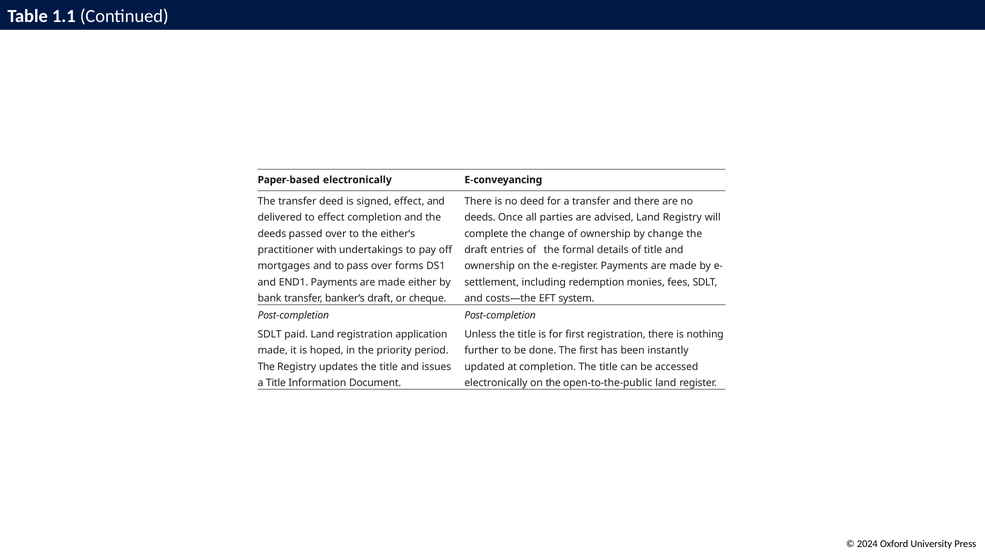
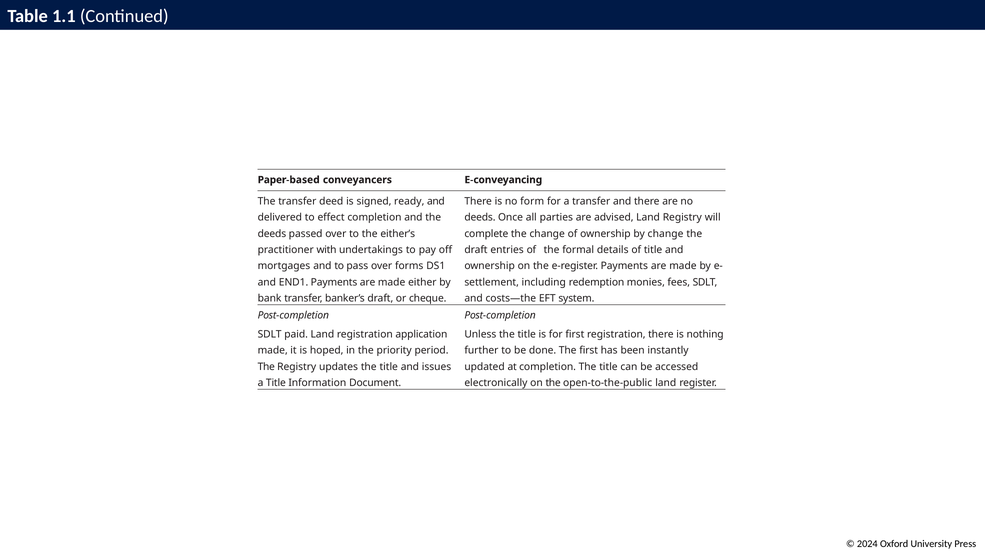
Paper-based electronically: electronically -> conveyancers (357, 180)
signed effect: effect -> ready (409, 201)
no deed: deed -> form (532, 201)
